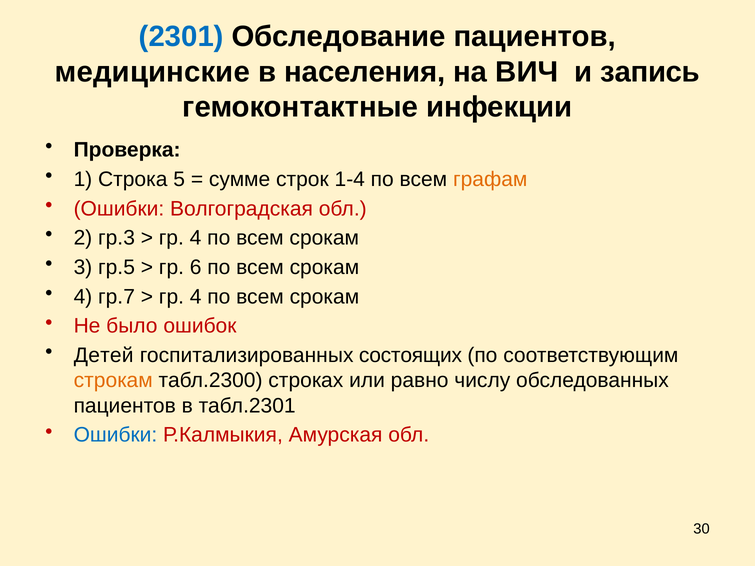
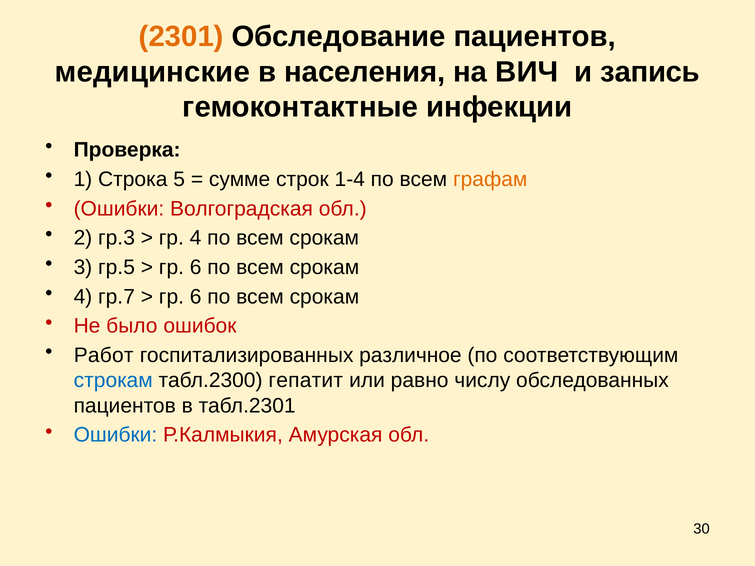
2301 colour: blue -> orange (181, 37)
4: 4 -> 6 (196, 297)
Детей: Детей -> Работ (104, 356)
состоящих: состоящих -> различное (410, 356)
строкам colour: orange -> blue (113, 381)
строках: строках -> гепатит (306, 381)
